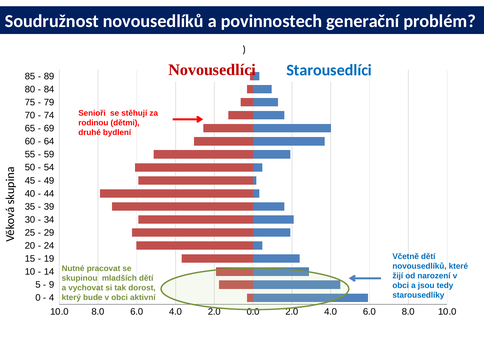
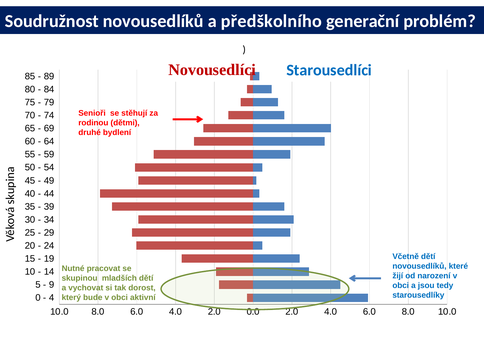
povinnostech: povinnostech -> předškolního (271, 21)
